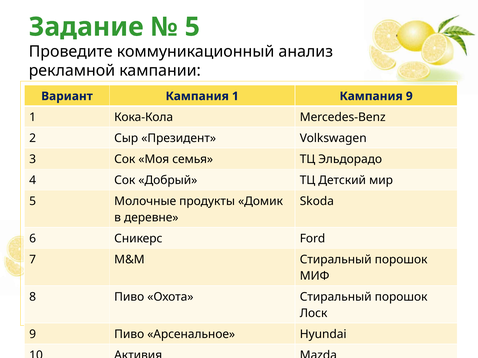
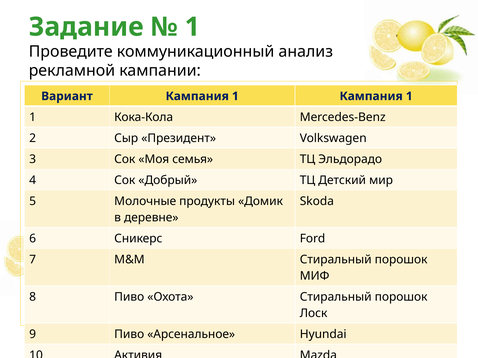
5: 5 -> 1 (192, 27)
1 Кампания 9: 9 -> 1 (409, 96)
